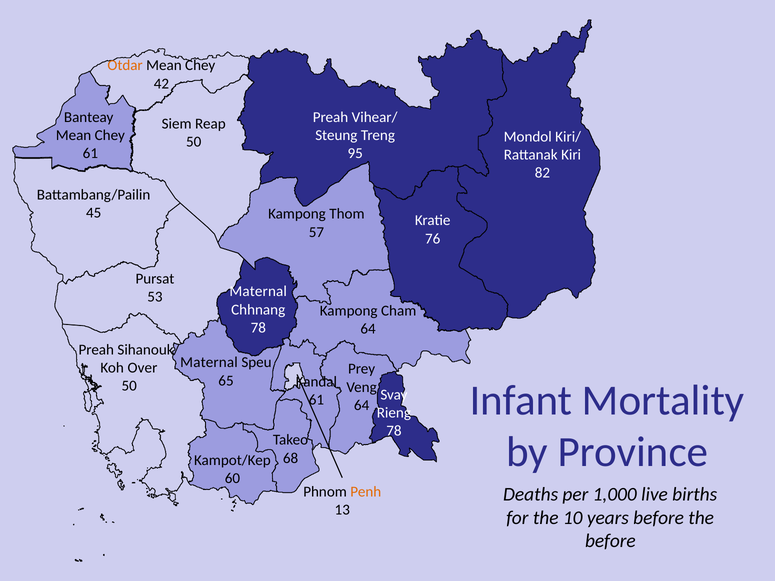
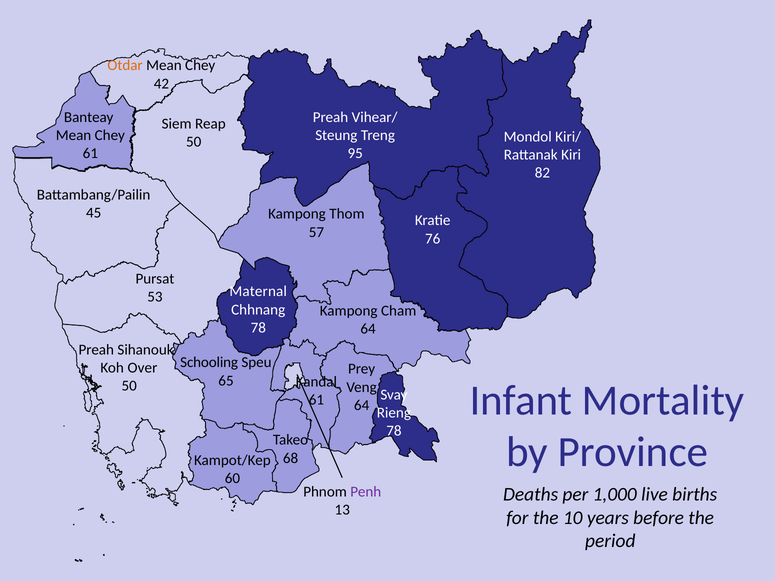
Maternal: Maternal -> Schooling (209, 363)
Penh colour: orange -> purple (366, 492)
before: before -> period (610, 541)
